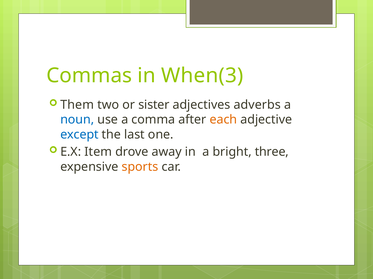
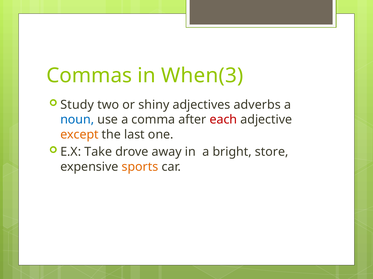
Them: Them -> Study (77, 105)
sister: sister -> shiny (154, 105)
each colour: orange -> red (223, 120)
except colour: blue -> orange (79, 135)
Item: Item -> Take (98, 152)
three: three -> store (272, 152)
